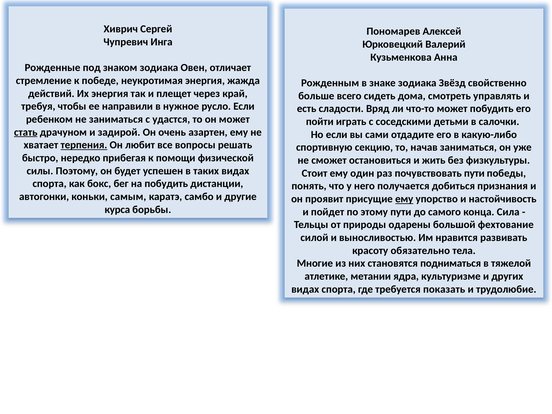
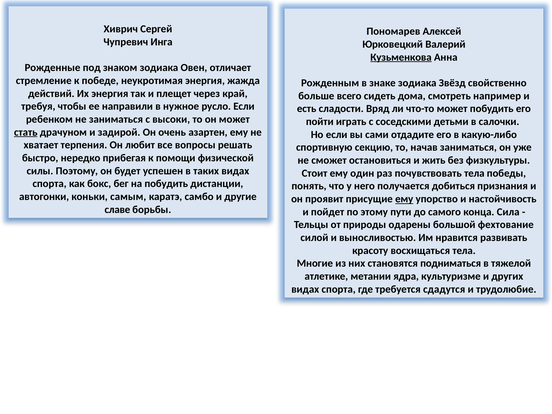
Кузьменкова underline: none -> present (401, 57)
управлять: управлять -> например (497, 96)
удастся: удастся -> высоки (171, 119)
терпения underline: present -> none (84, 145)
почувствовать пути: пути -> тела (474, 173)
курса: курса -> славе (117, 209)
обязательно: обязательно -> восхищаться (420, 250)
показать: показать -> сдадутся (444, 289)
